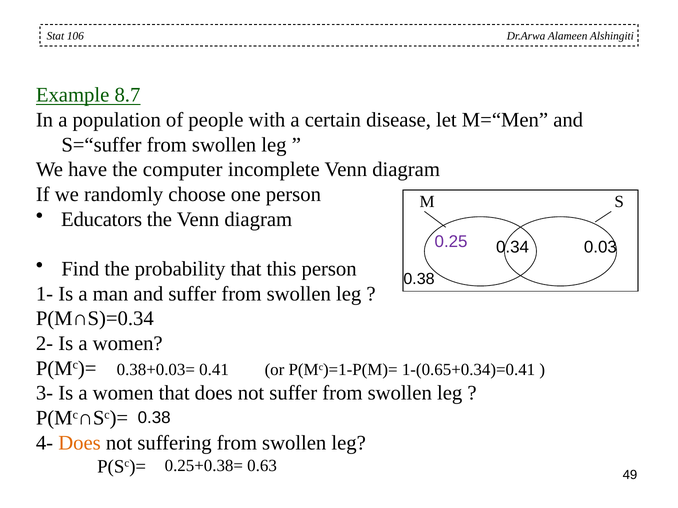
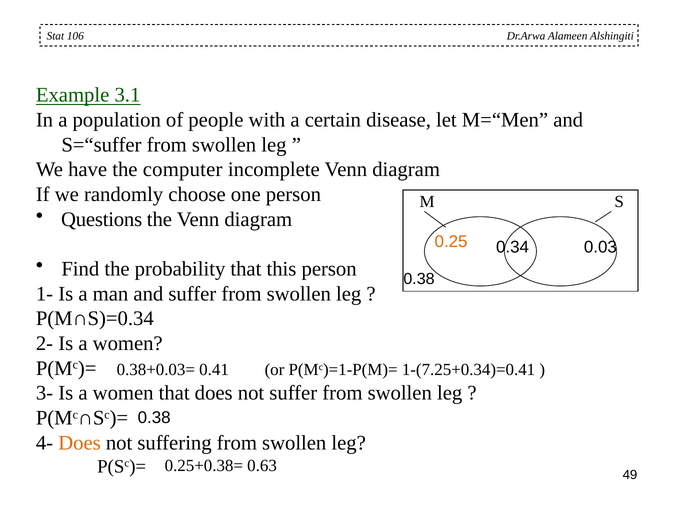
8.7: 8.7 -> 3.1 (127, 95)
Educators: Educators -> Questions (102, 220)
0.25 colour: purple -> orange (451, 242)
1-(0.65+0.34)=0.41: 1-(0.65+0.34)=0.41 -> 1-(7.25+0.34)=0.41 (469, 370)
